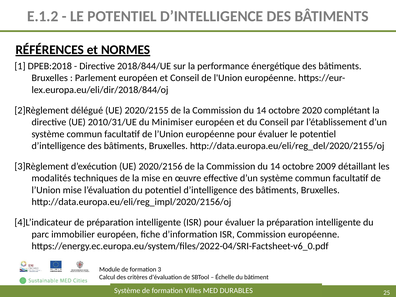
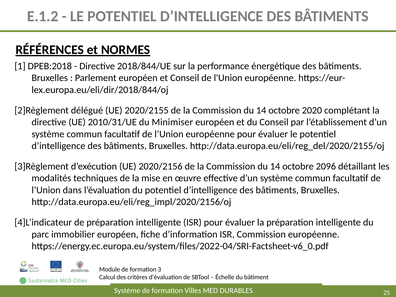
2009: 2009 -> 2096 (326, 166)
l’Union mise: mise -> dans (72, 190)
